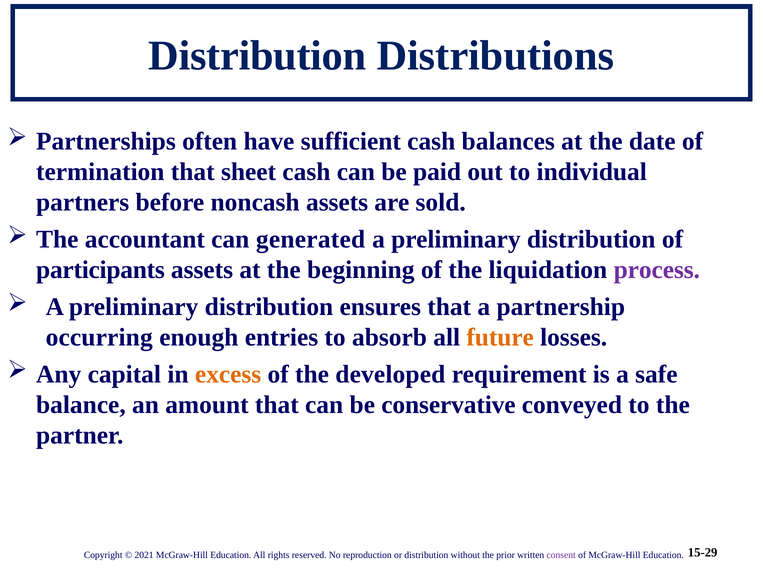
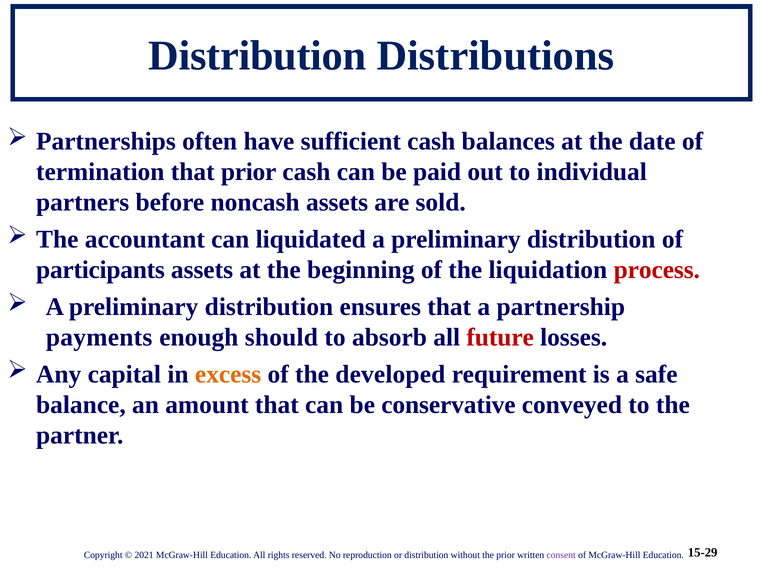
that sheet: sheet -> prior (249, 172)
generated: generated -> liquidated (311, 240)
process colour: purple -> red (657, 270)
occurring: occurring -> payments (99, 337)
entries: entries -> should (281, 337)
future colour: orange -> red (500, 337)
